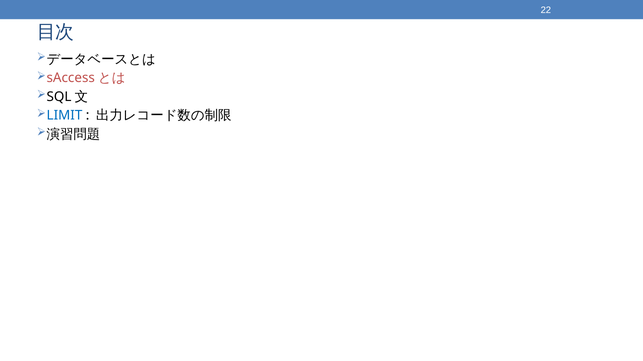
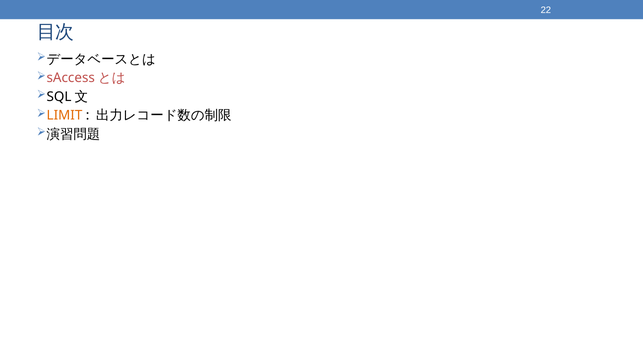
LIMIT colour: blue -> orange (64, 116)
